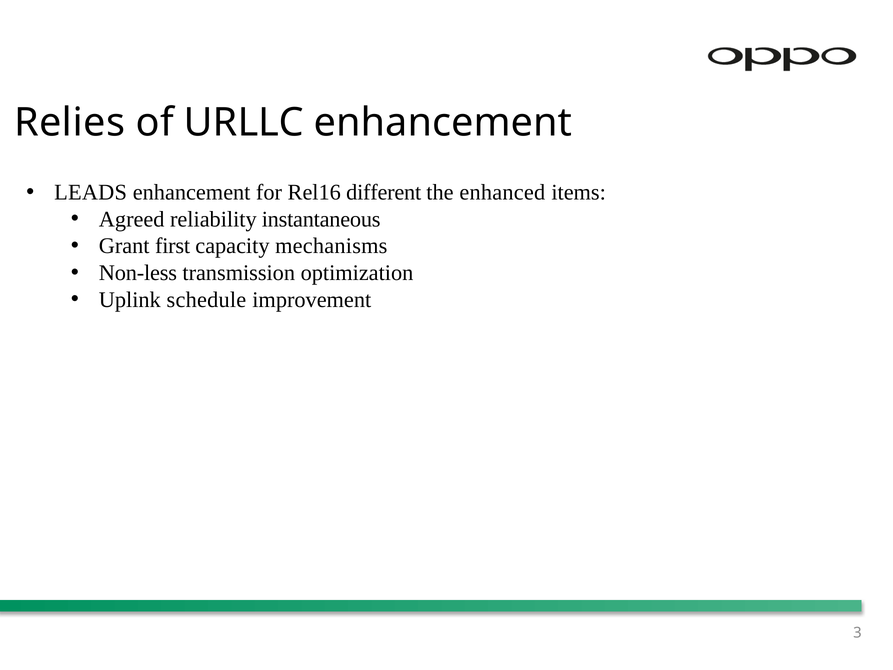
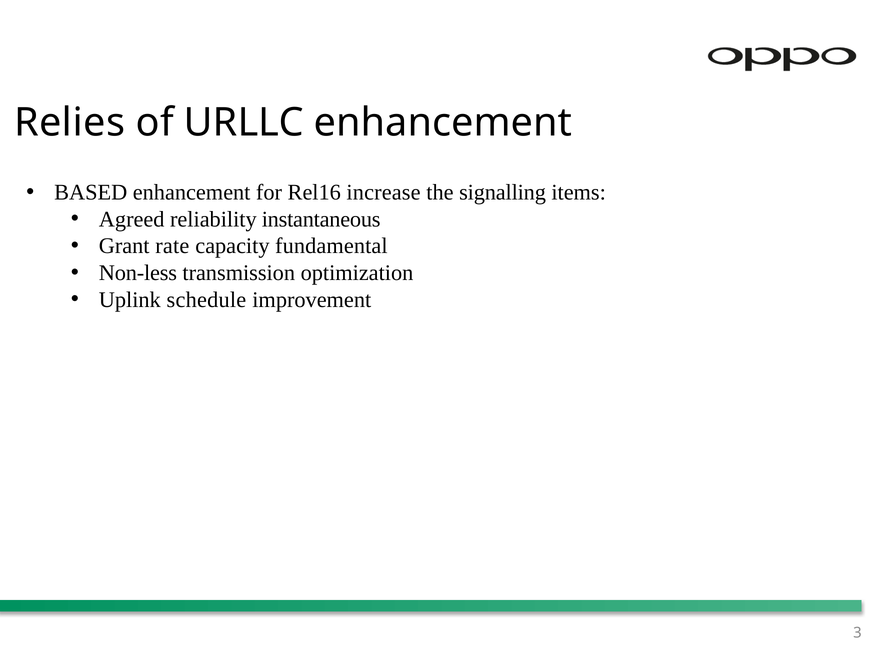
LEADS: LEADS -> BASED (91, 192)
different: different -> increase (384, 192)
enhanced: enhanced -> signalling (503, 192)
first: first -> rate (172, 246)
mechanisms: mechanisms -> fundamental (331, 246)
